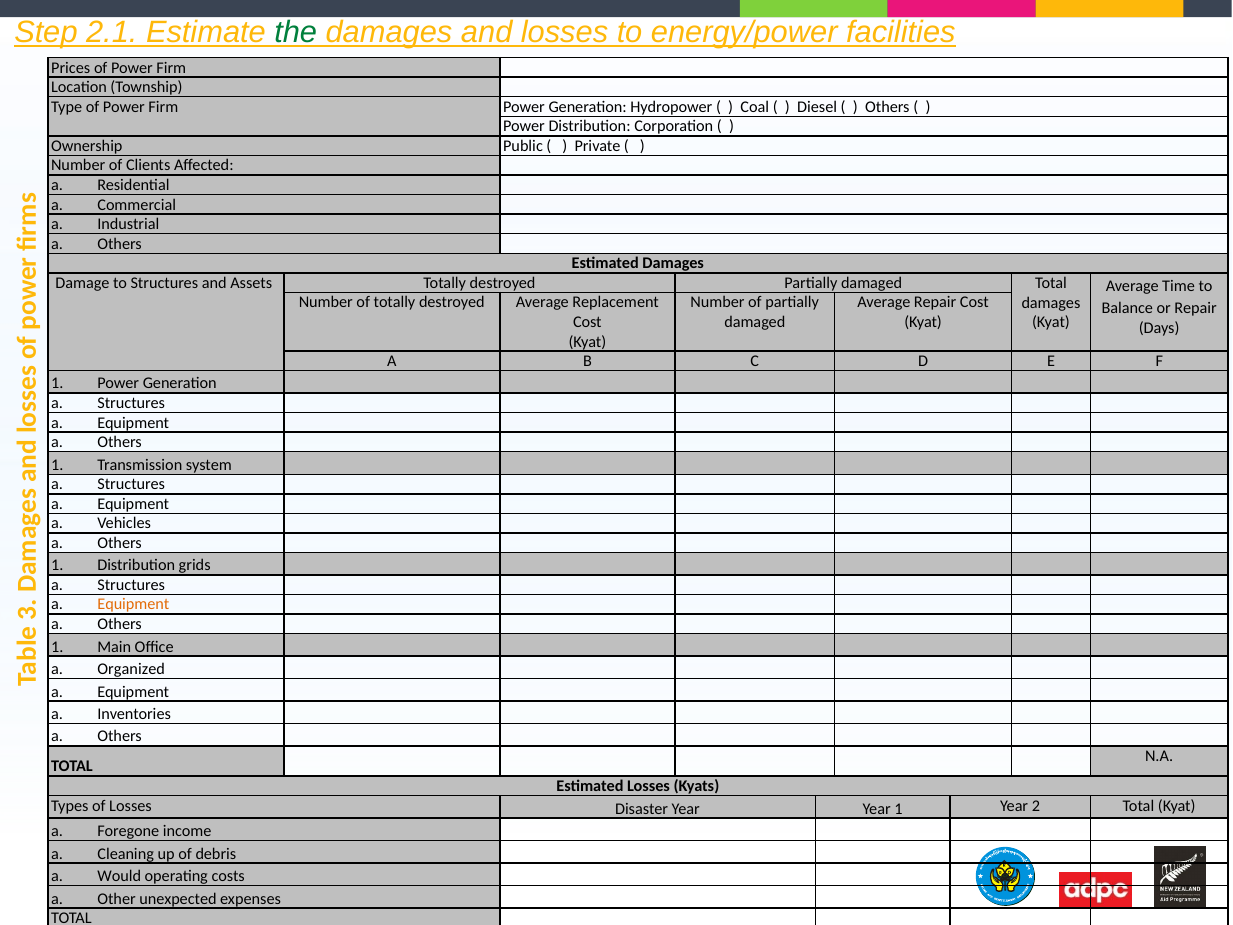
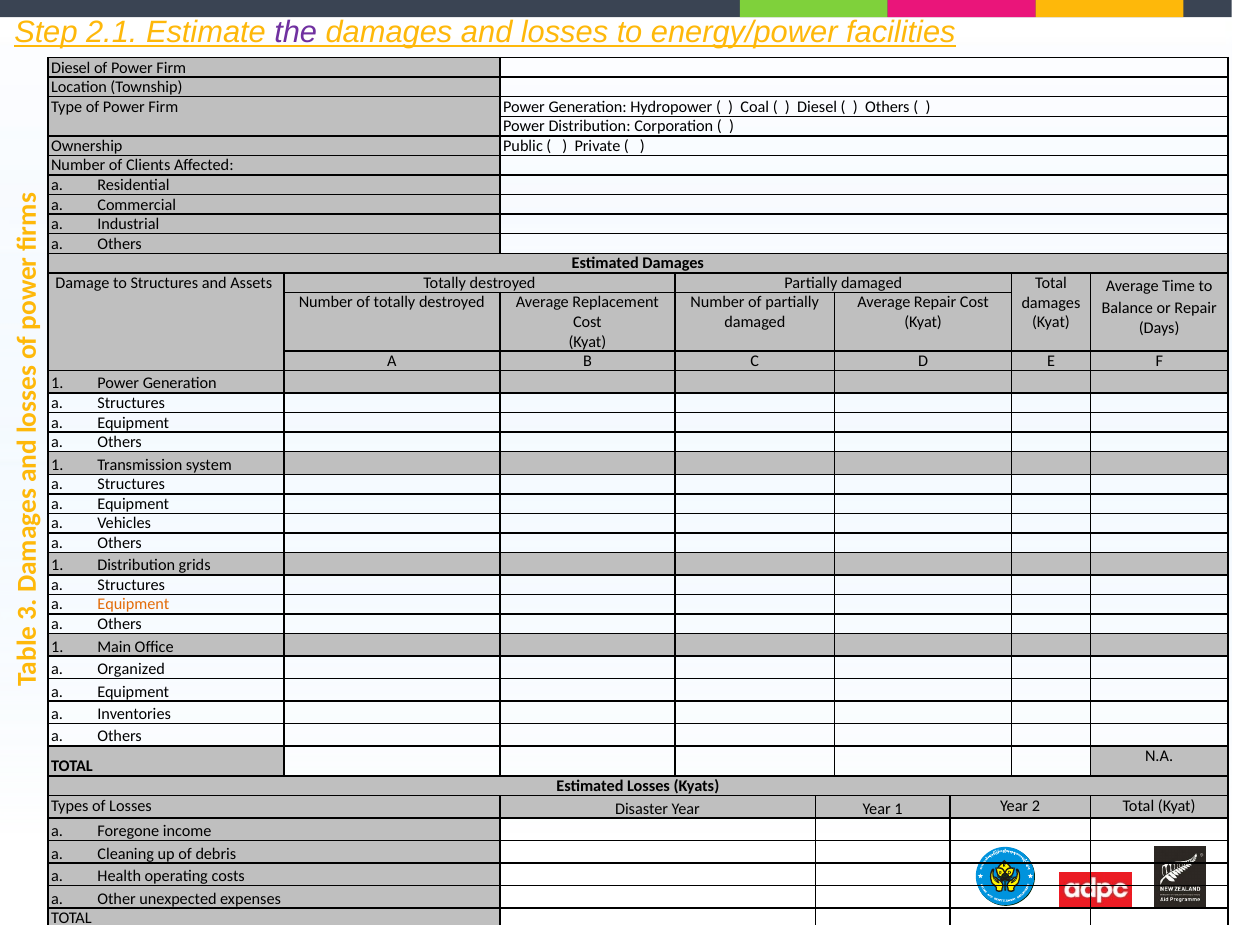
the colour: green -> purple (296, 33)
Prices: Prices -> Diesel (71, 68)
Would: Would -> Health (119, 876)
